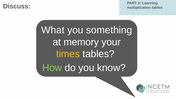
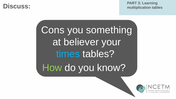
What: What -> Cons (53, 30)
memory: memory -> believer (81, 42)
times colour: yellow -> light blue (68, 54)
